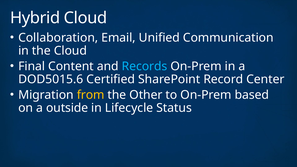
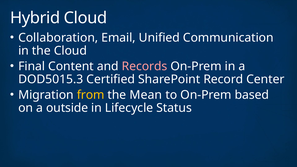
Records colour: light blue -> pink (145, 66)
DOD5015.6: DOD5015.6 -> DOD5015.3 (51, 79)
Other: Other -> Mean (146, 95)
